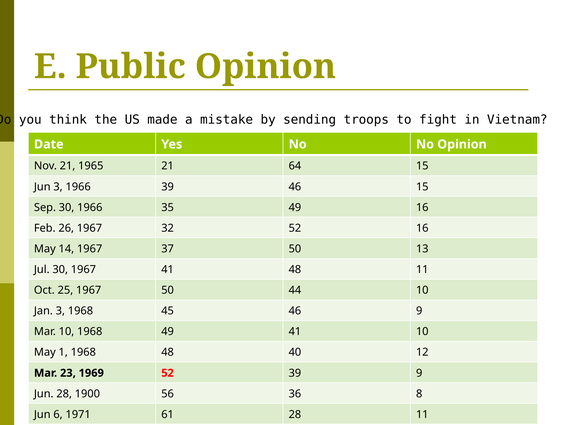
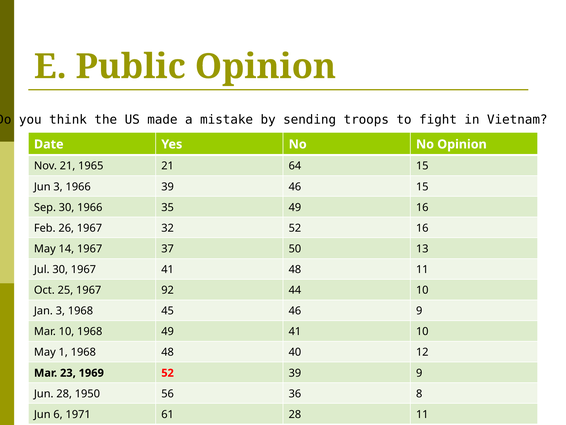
1967 50: 50 -> 92 (168, 290)
1900: 1900 -> 1950 (87, 393)
